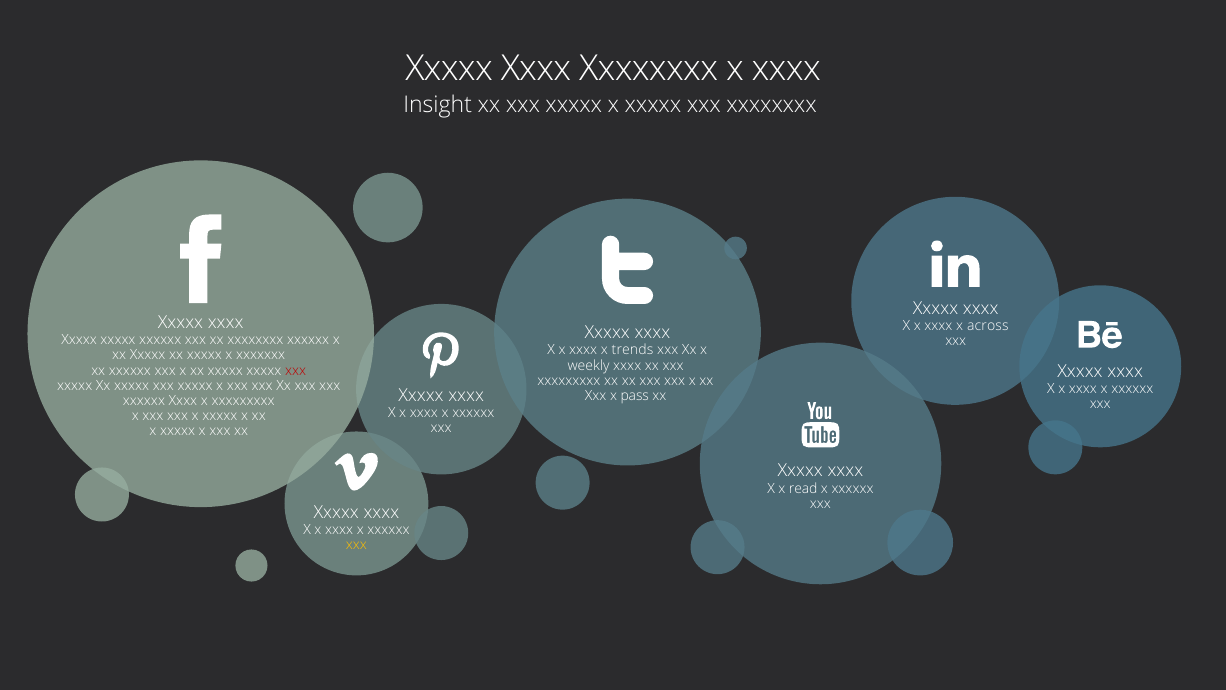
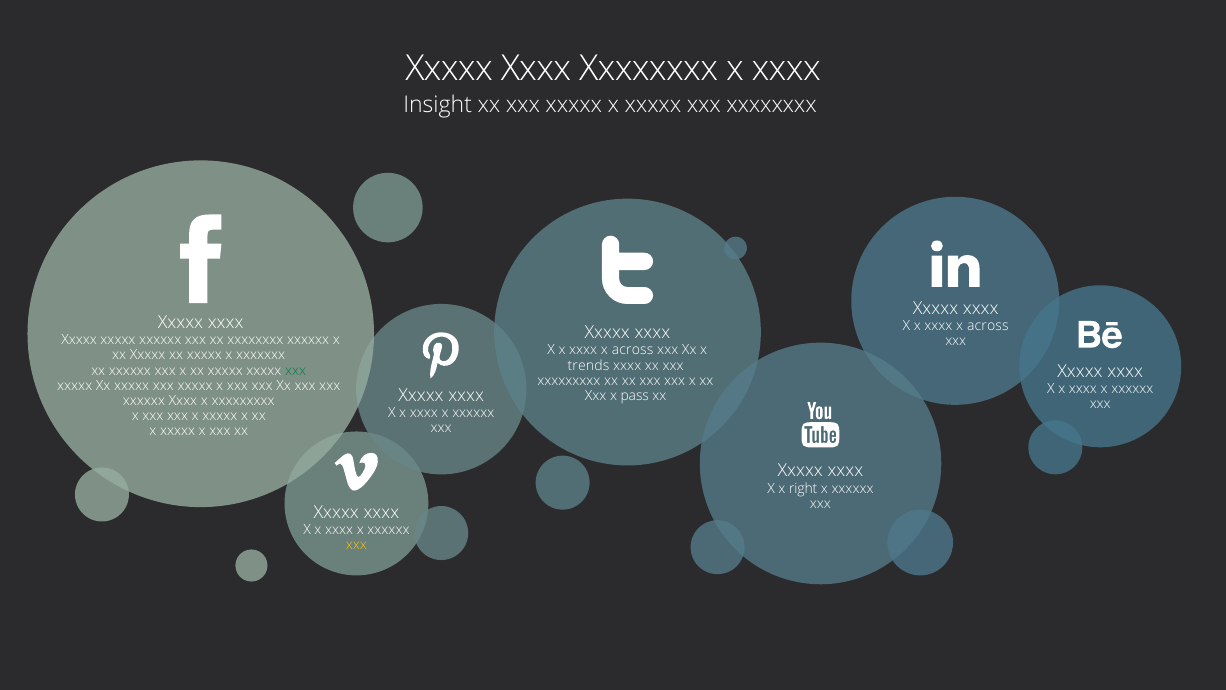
trends: trends -> across (633, 350)
weekly: weekly -> trends (588, 365)
xxx colour: red -> green (296, 370)
read: read -> right (803, 488)
